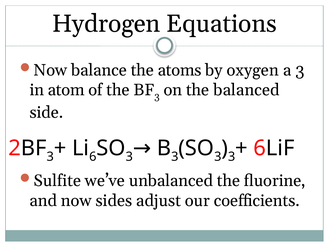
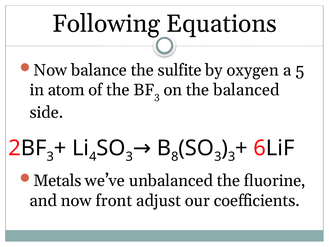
Hydrogen: Hydrogen -> Following (106, 24)
atoms: atoms -> sulfite (180, 70)
a 3: 3 -> 5 (300, 70)
3: 3 -> 8 (175, 156)
6: 6 -> 4 (93, 156)
Sulfite: Sulfite -> Metals (57, 181)
sides: sides -> front (114, 200)
